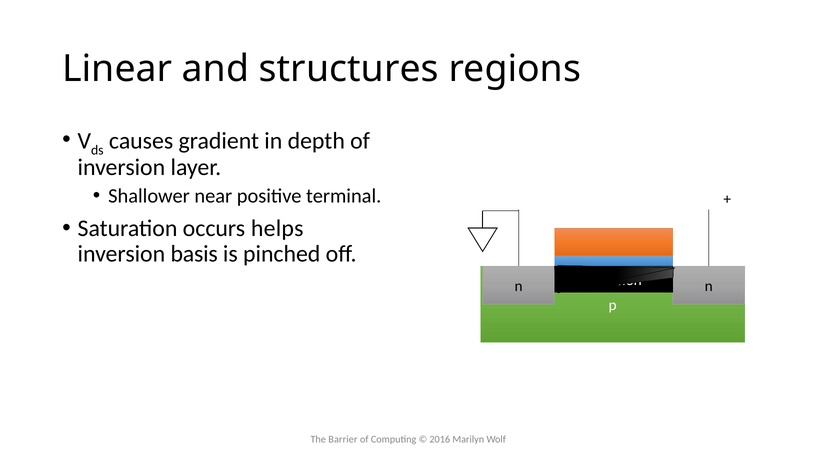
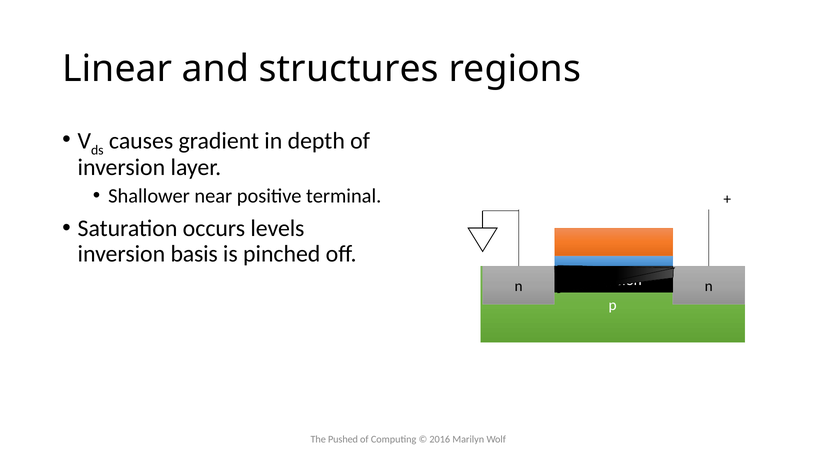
helps: helps -> levels (277, 228)
Barrier: Barrier -> Pushed (343, 439)
